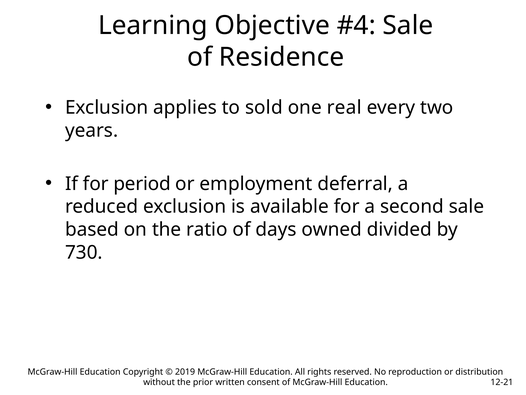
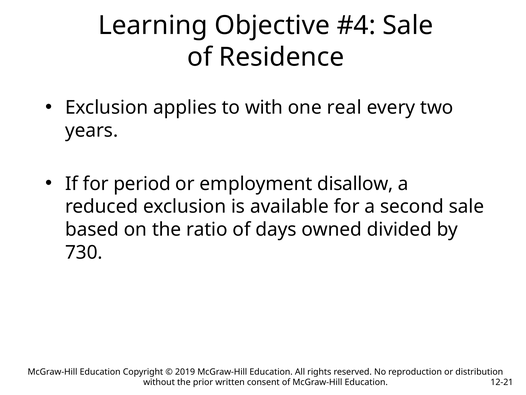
sold: sold -> with (264, 107)
deferral: deferral -> disallow (355, 184)
